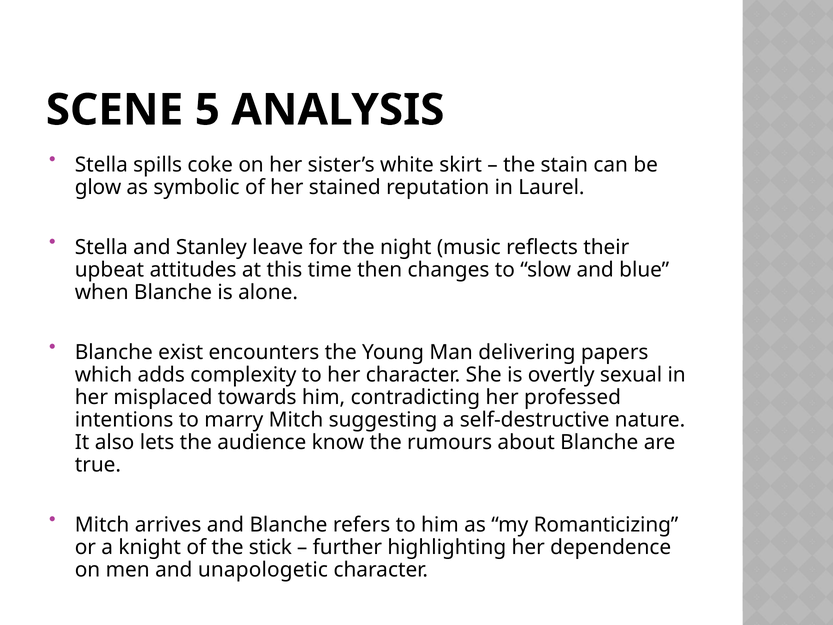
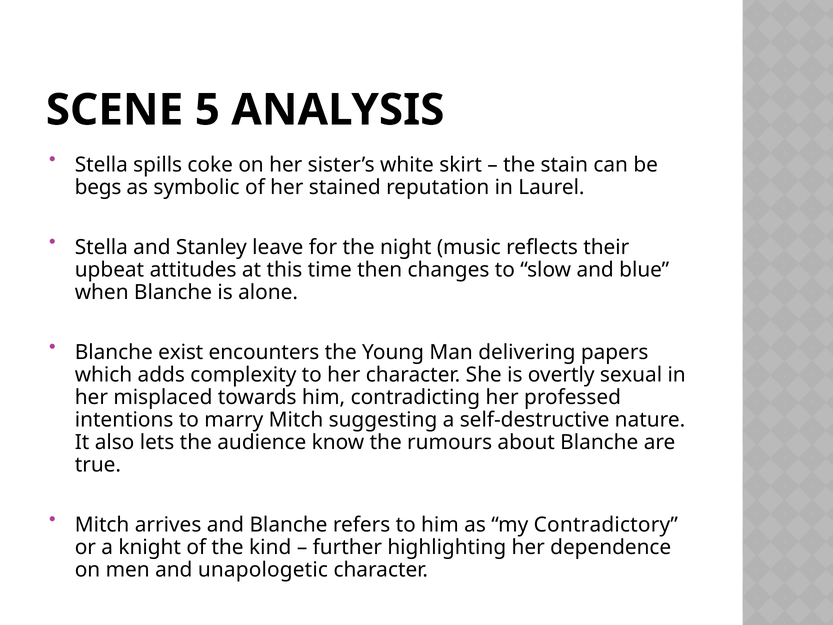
glow: glow -> begs (98, 187)
Romanticizing: Romanticizing -> Contradictory (606, 525)
stick: stick -> kind (270, 547)
